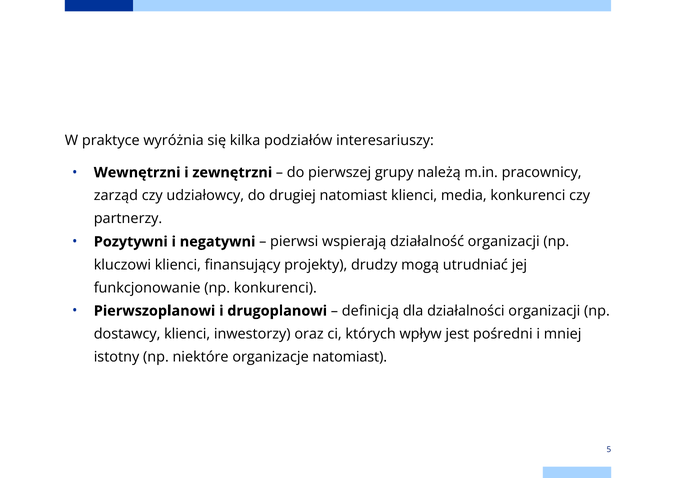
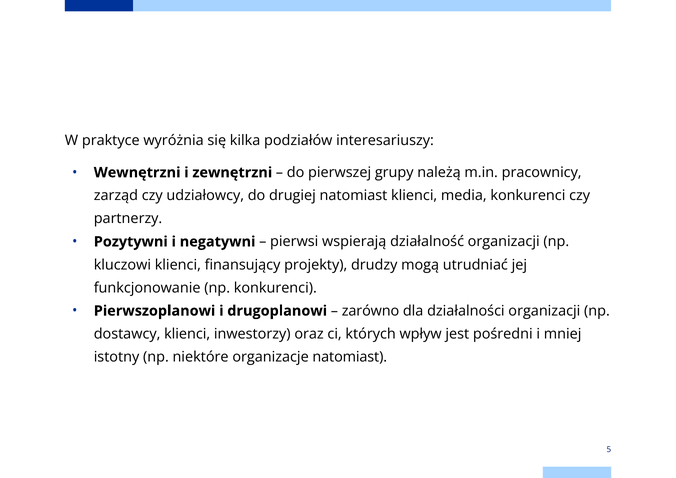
definicją: definicją -> zarówno (371, 311)
